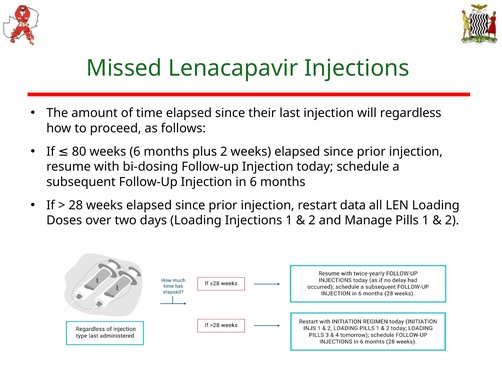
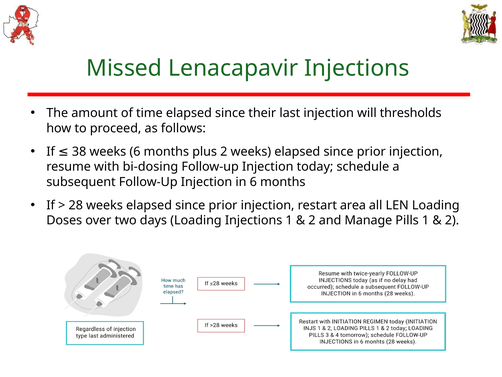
regardless: regardless -> thresholds (411, 113)
80: 80 -> 38 (79, 152)
data: data -> area (353, 205)
